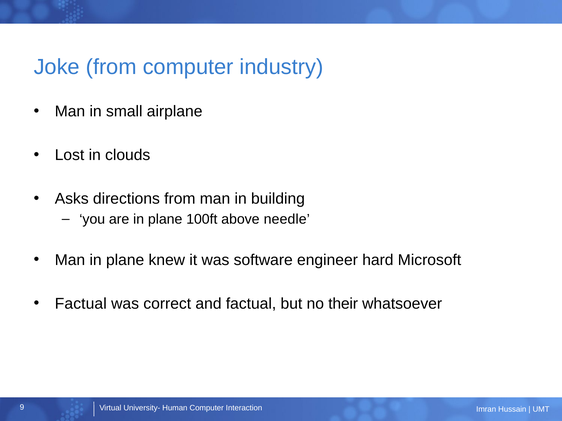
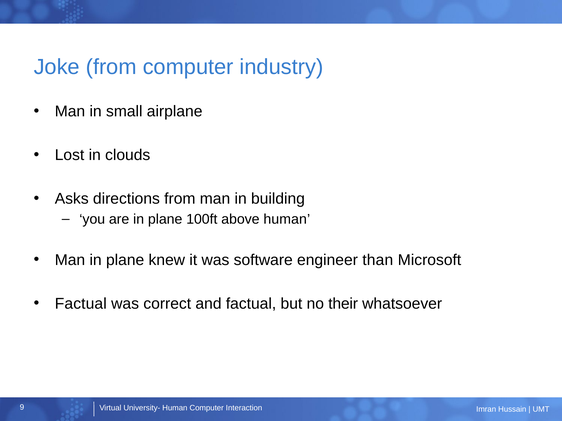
above needle: needle -> human (287, 220)
hard: hard -> than (378, 260)
